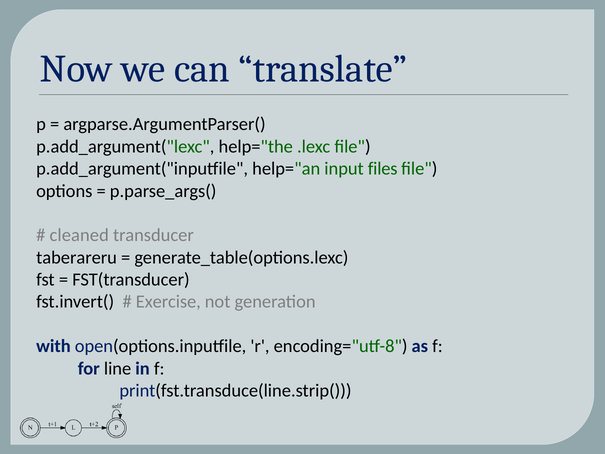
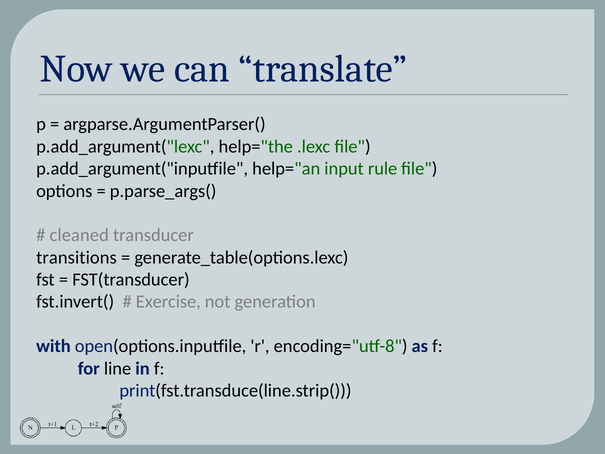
files: files -> rule (383, 169)
taberareru: taberareru -> transitions (77, 257)
